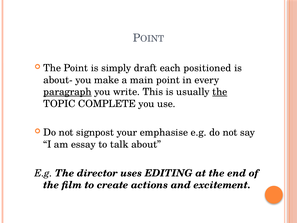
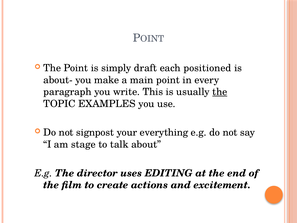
paragraph underline: present -> none (67, 92)
COMPLETE: COMPLETE -> EXAMPLES (107, 104)
emphasise: emphasise -> everything (164, 132)
essay: essay -> stage (83, 144)
